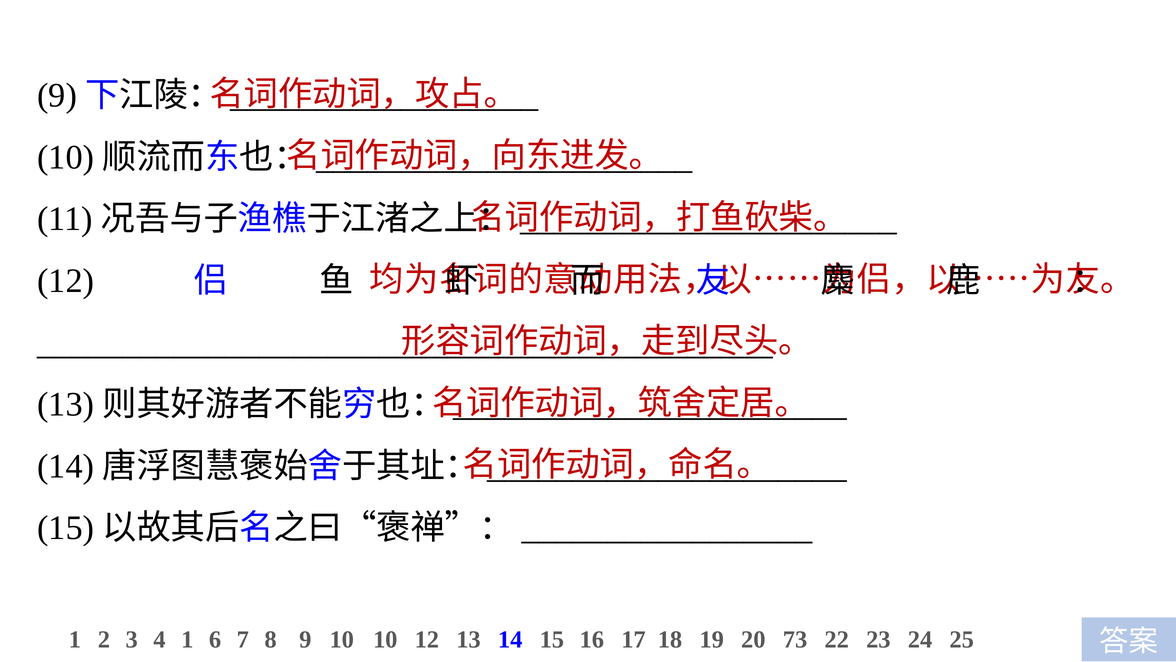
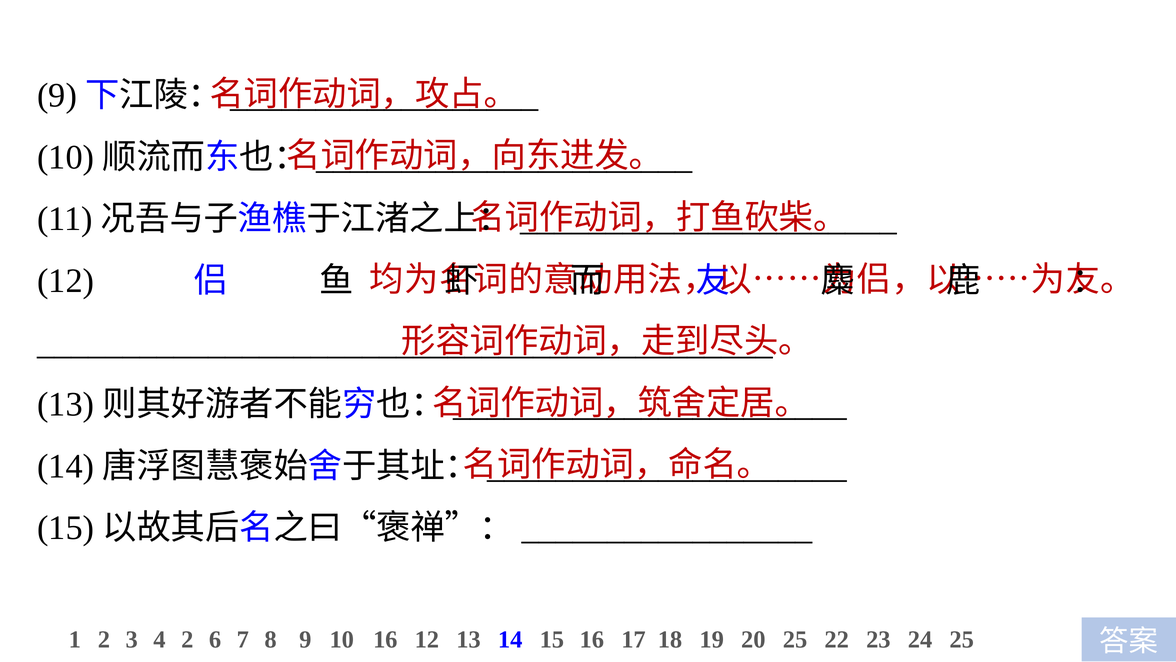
4 1: 1 -> 2 (187, 639)
10 10: 10 -> 16 (385, 639)
20 73: 73 -> 25 (795, 639)
